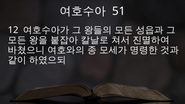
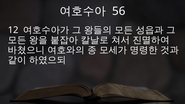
51: 51 -> 56 (119, 11)
